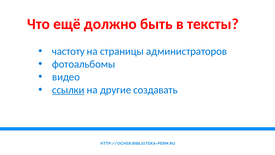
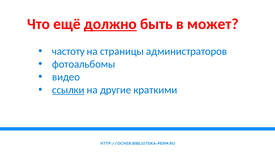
должно underline: none -> present (110, 24)
тексты: тексты -> может (213, 24)
создавать: создавать -> краткими (155, 90)
